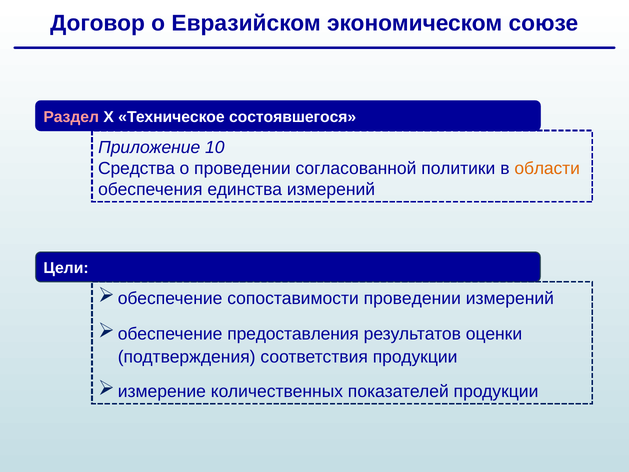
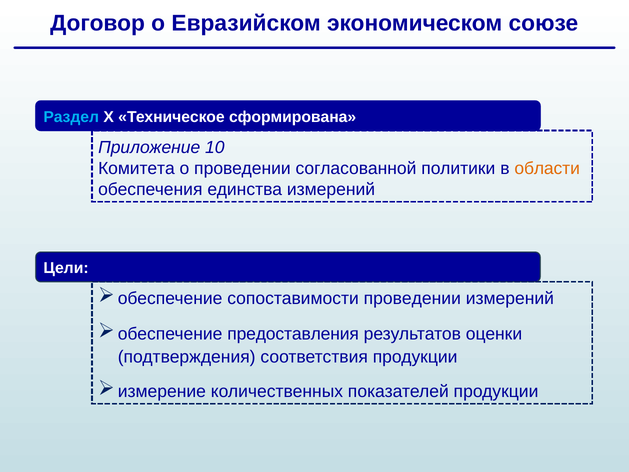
Раздел colour: pink -> light blue (71, 117)
состоявшегося: состоявшегося -> сформирована (293, 117)
Средства: Средства -> Комитета (136, 168)
